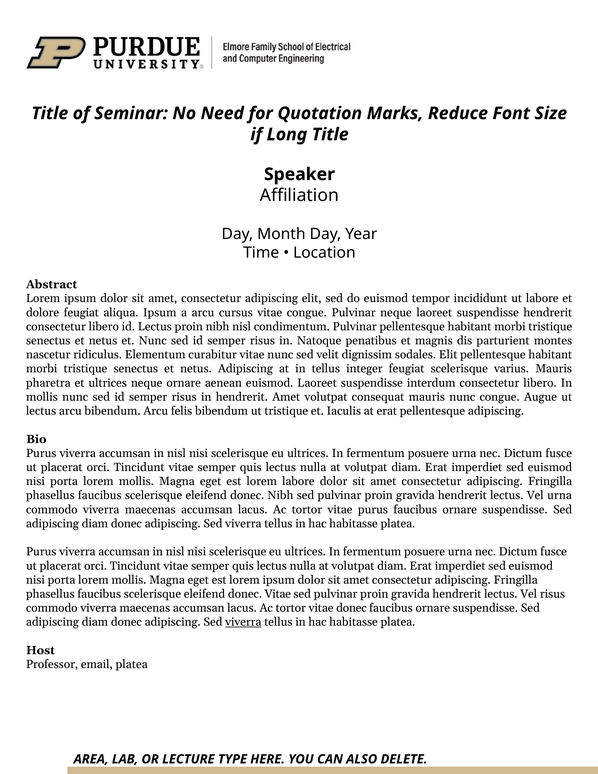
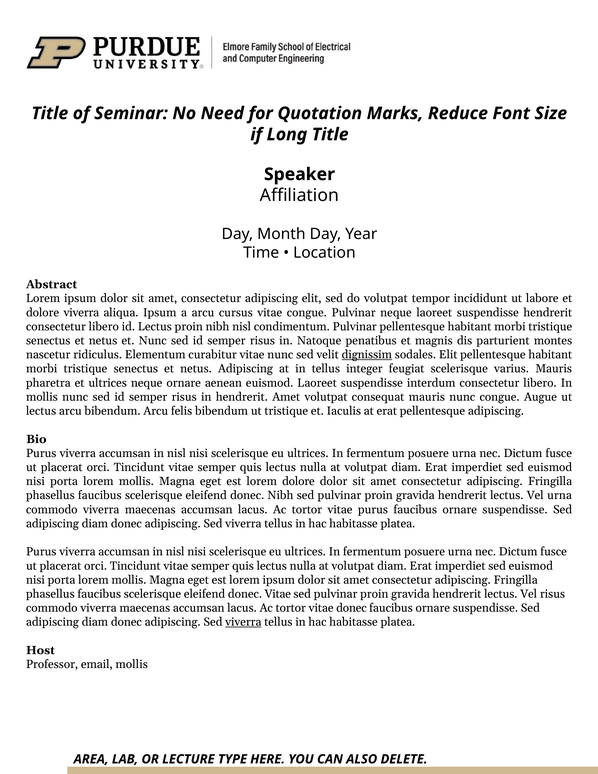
do euismod: euismod -> volutpat (386, 298)
dolore feugiat: feugiat -> viverra (81, 312)
dignissim underline: none -> present (367, 355)
lorem labore: labore -> dolore (298, 481)
email platea: platea -> mollis (132, 664)
